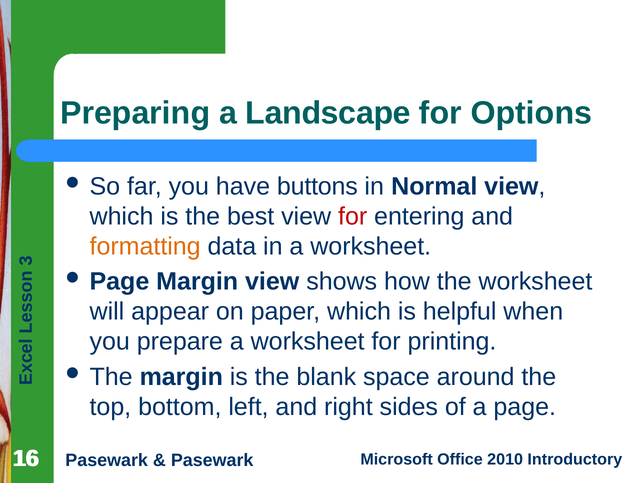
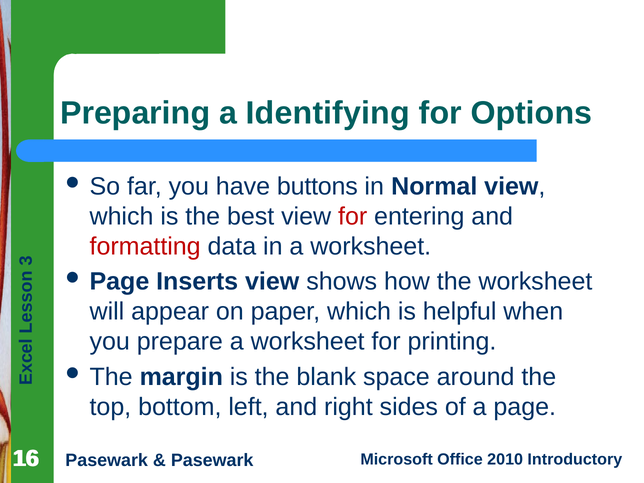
Landscape: Landscape -> Identifying (328, 113)
formatting colour: orange -> red (145, 246)
Page Margin: Margin -> Inserts (197, 282)
